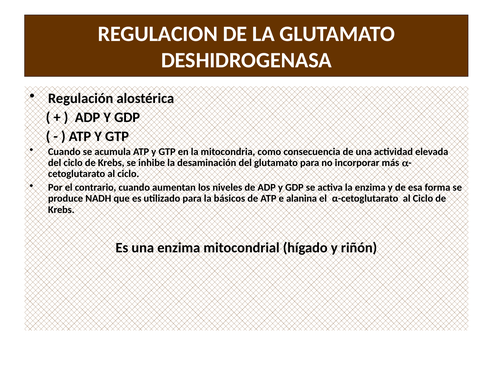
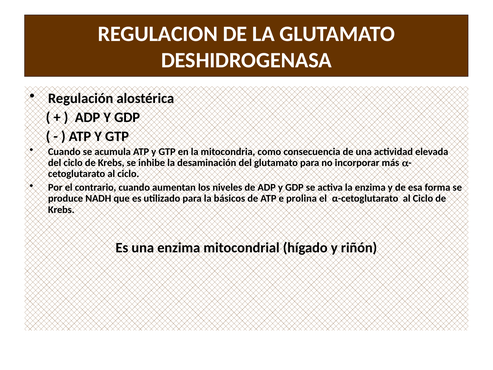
alanina: alanina -> prolina (302, 198)
